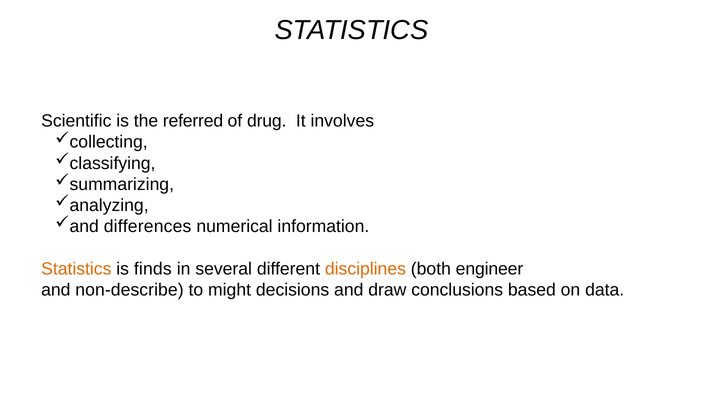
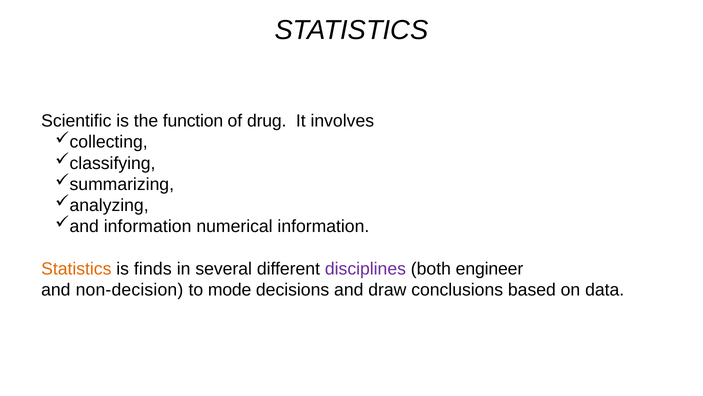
referred: referred -> function (193, 121)
differences: differences -> information (148, 226)
disciplines colour: orange -> purple (365, 268)
non-describe: non-describe -> non-decision (129, 289)
might: might -> mode (230, 289)
